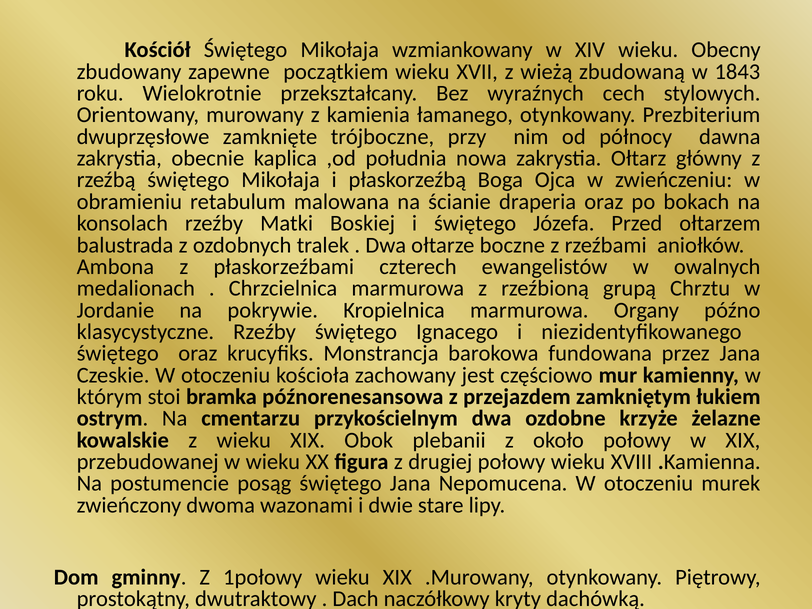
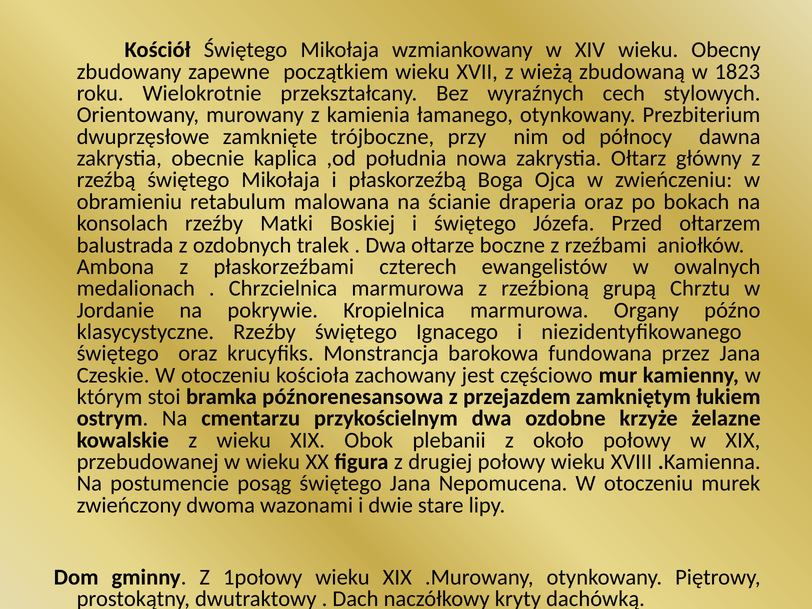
1843: 1843 -> 1823 (737, 72)
